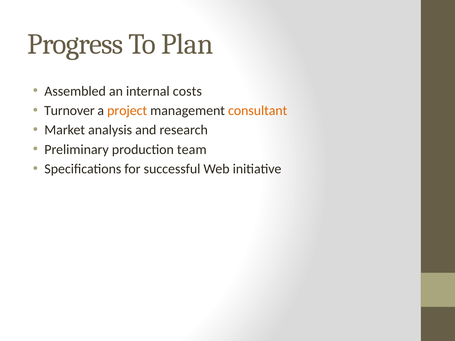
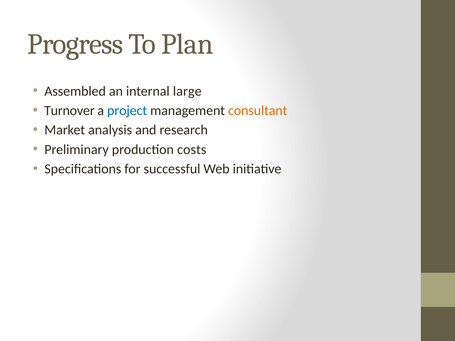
costs: costs -> large (187, 91)
project colour: orange -> blue (127, 111)
team: team -> costs (192, 150)
